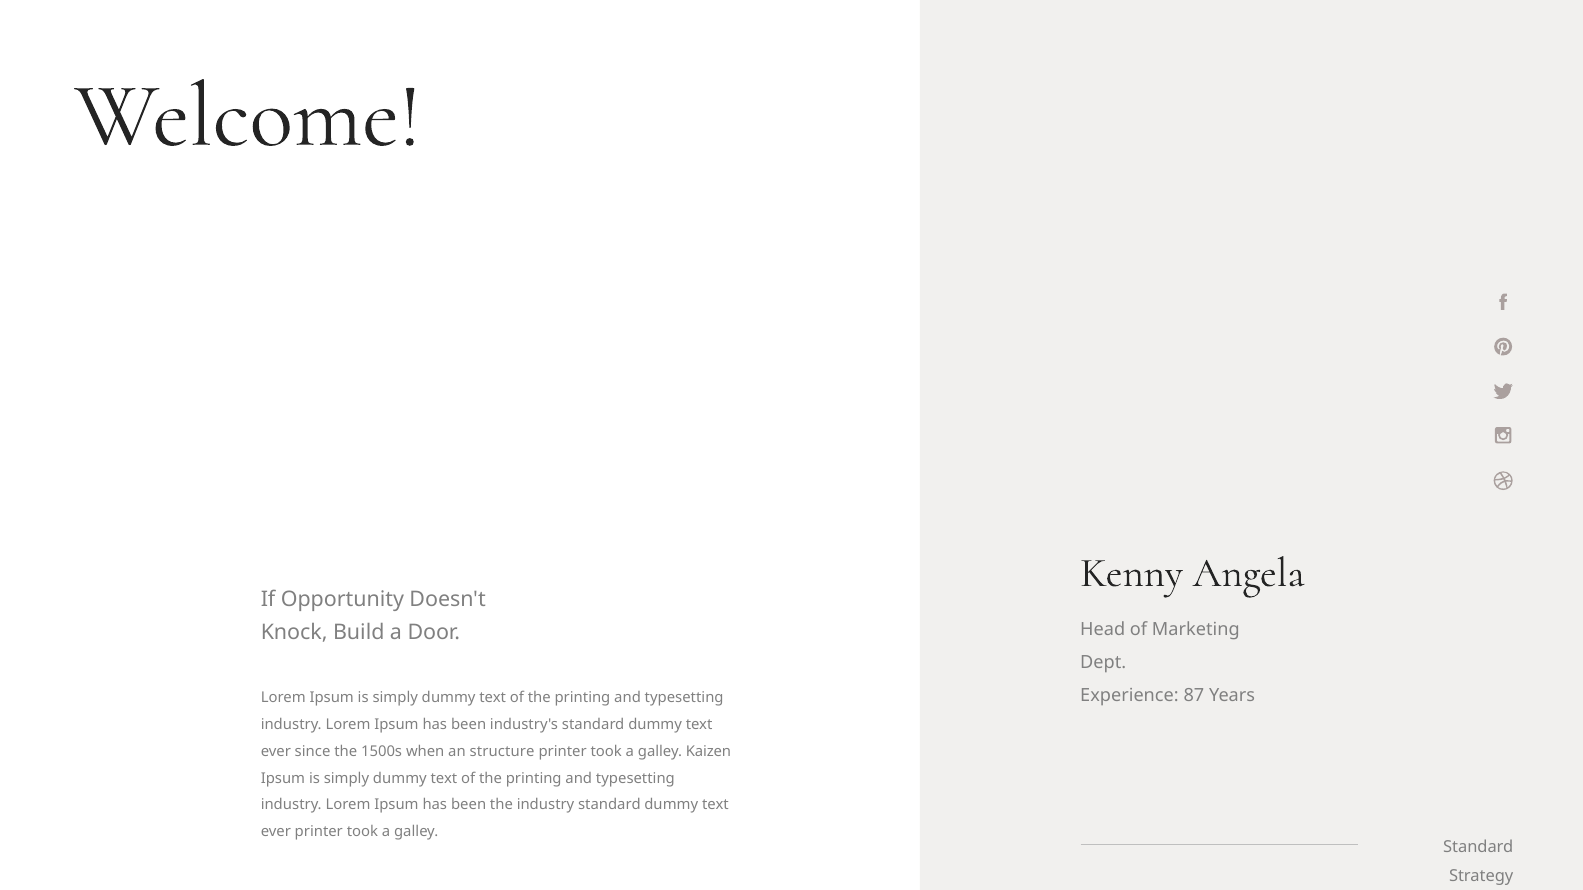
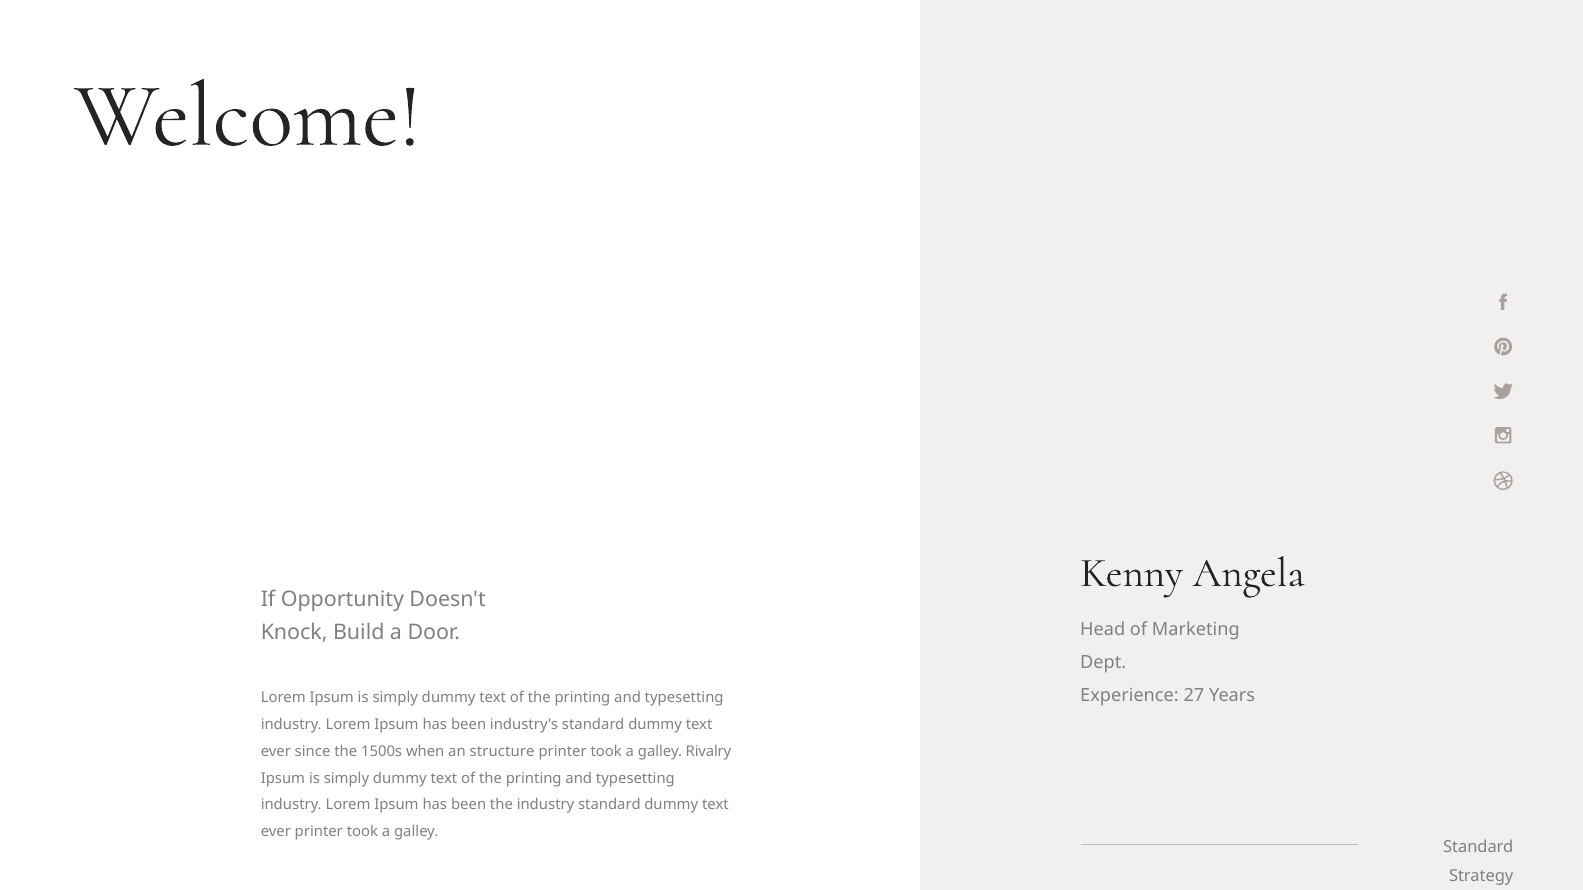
87: 87 -> 27 (1194, 695)
Kaizen: Kaizen -> Rivalry (708, 752)
